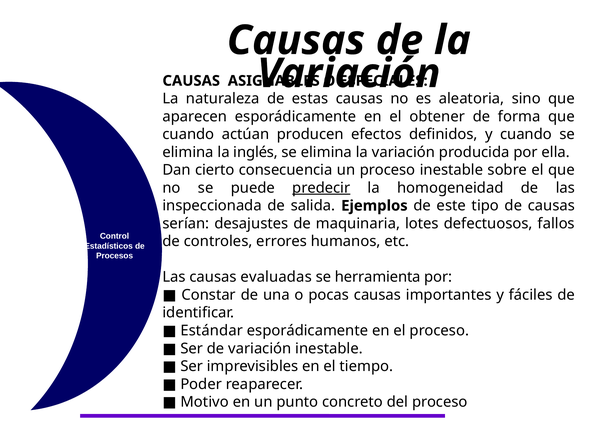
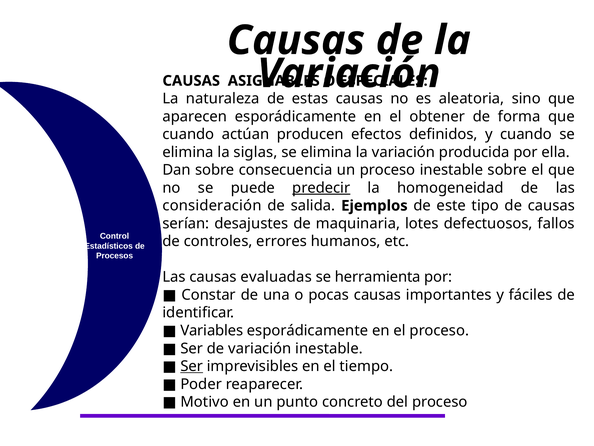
inglés: inglés -> siglas (255, 152)
Dan cierto: cierto -> sobre (215, 170)
inspeccionada: inspeccionada -> consideración (212, 205)
Estándar: Estándar -> Variables (212, 330)
Ser underline: none -> present (192, 366)
